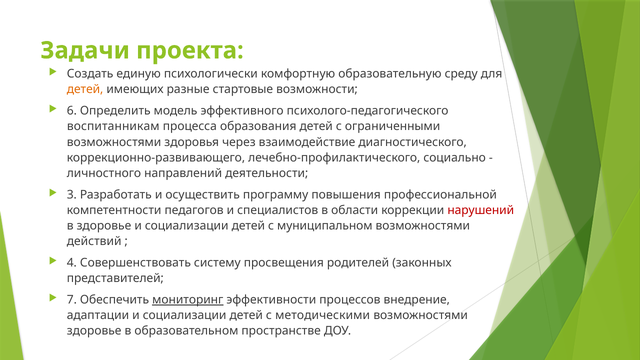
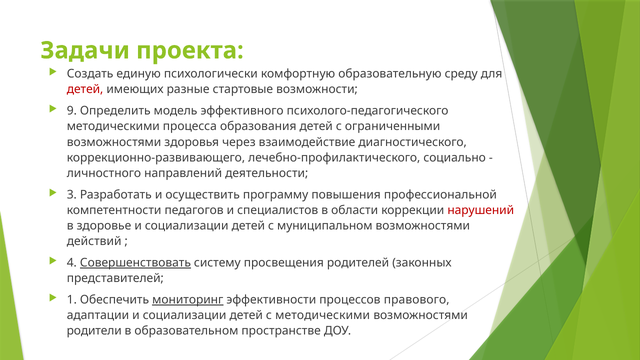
детей colour: orange -> red (85, 89)
6: 6 -> 9 (72, 111)
воспитанникам: воспитанникам -> методическими (113, 127)
Совершенствовать underline: none -> present (135, 263)
7: 7 -> 1 (72, 300)
внедрение: внедрение -> правового (417, 300)
здоровье: здоровье -> родители (94, 331)
